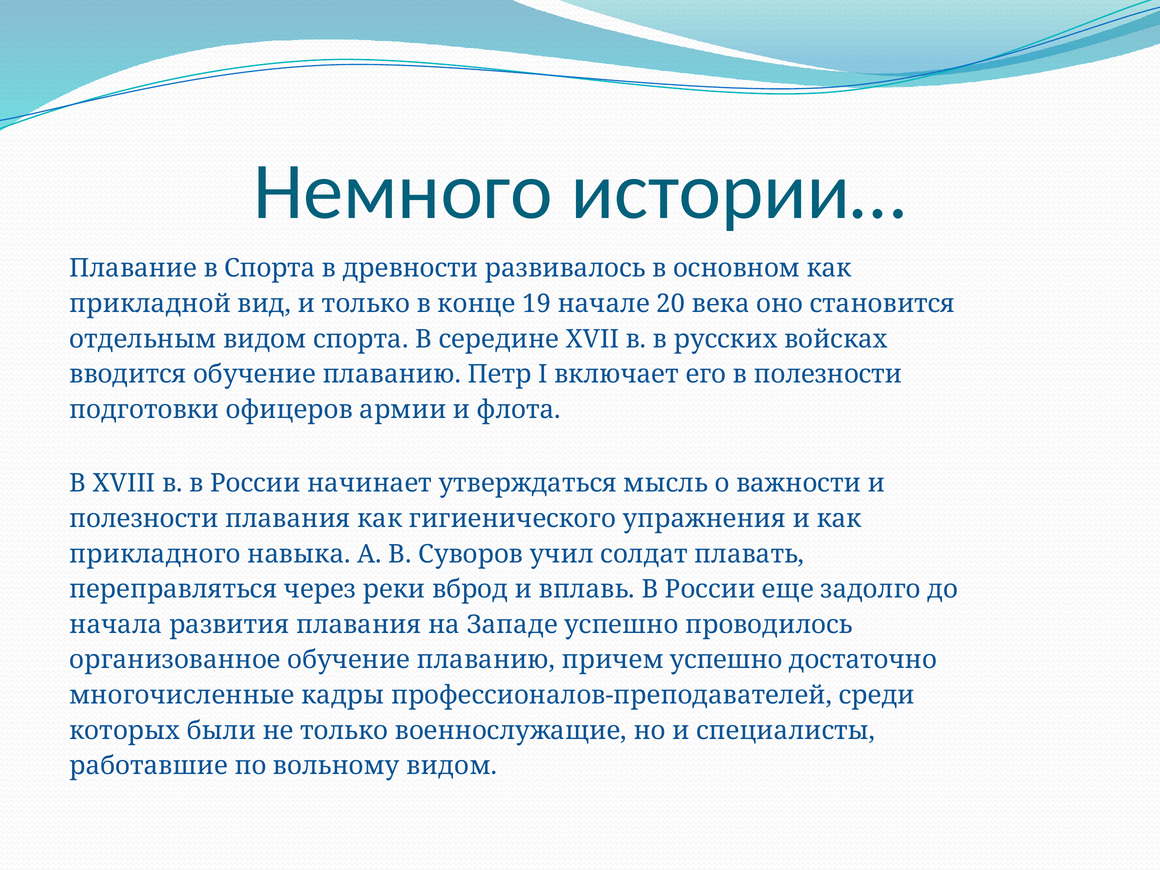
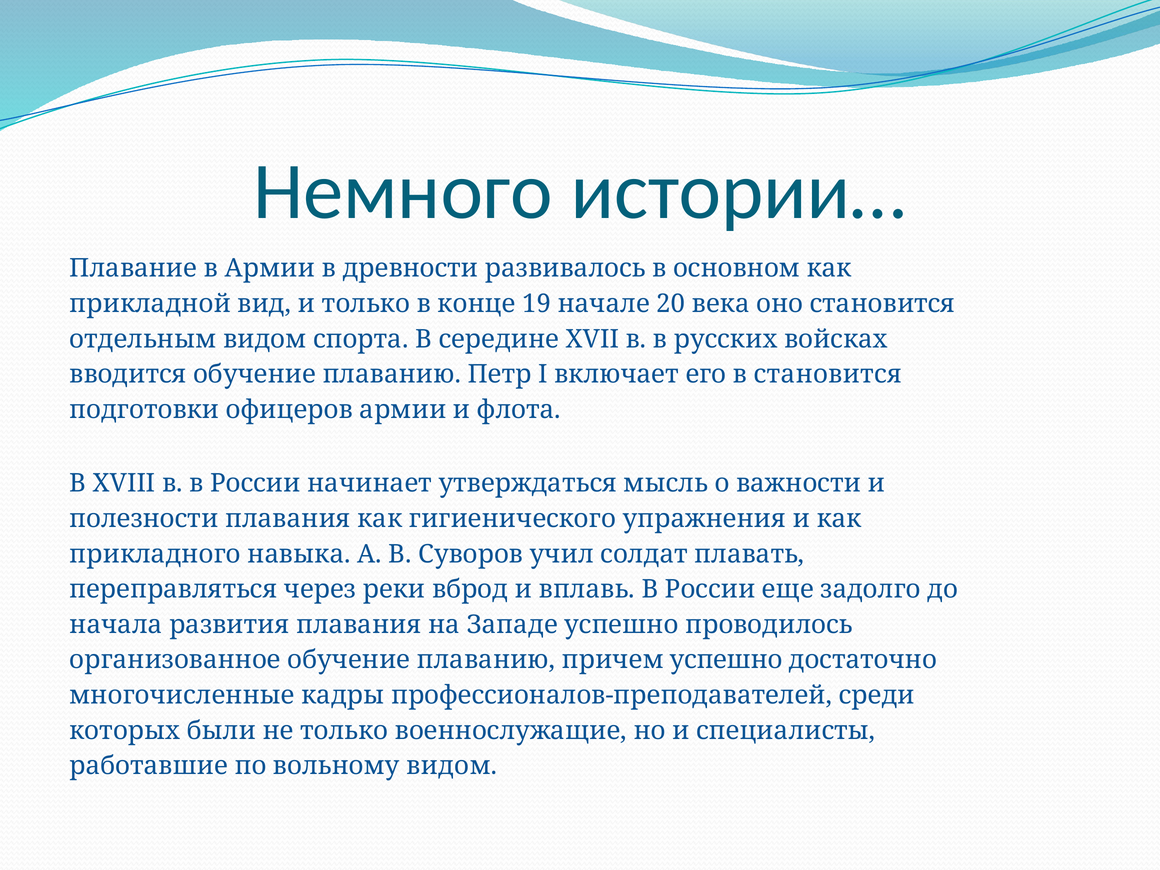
в Спорта: Спорта -> Армии (270, 268)
в полезности: полезности -> становится (828, 374)
